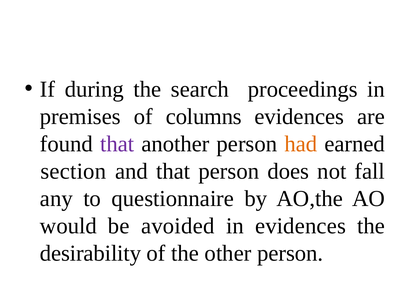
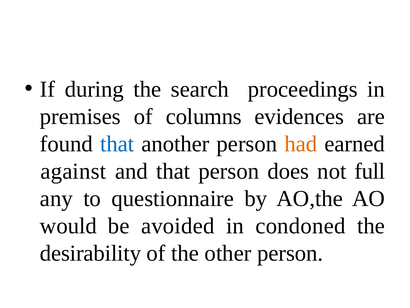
that colour: purple -> blue (117, 144)
section: section -> against (73, 171)
fall: fall -> full (370, 171)
in evidences: evidences -> condoned (300, 226)
